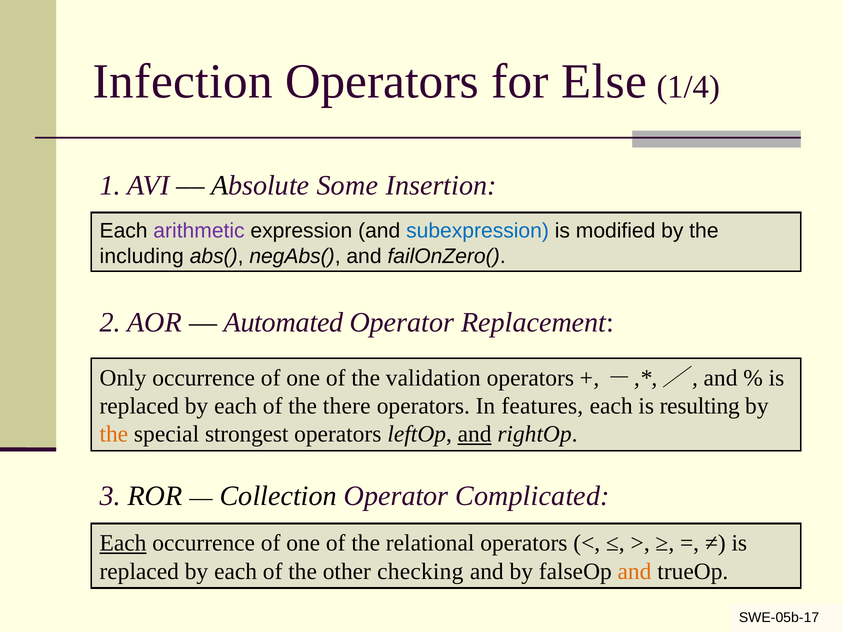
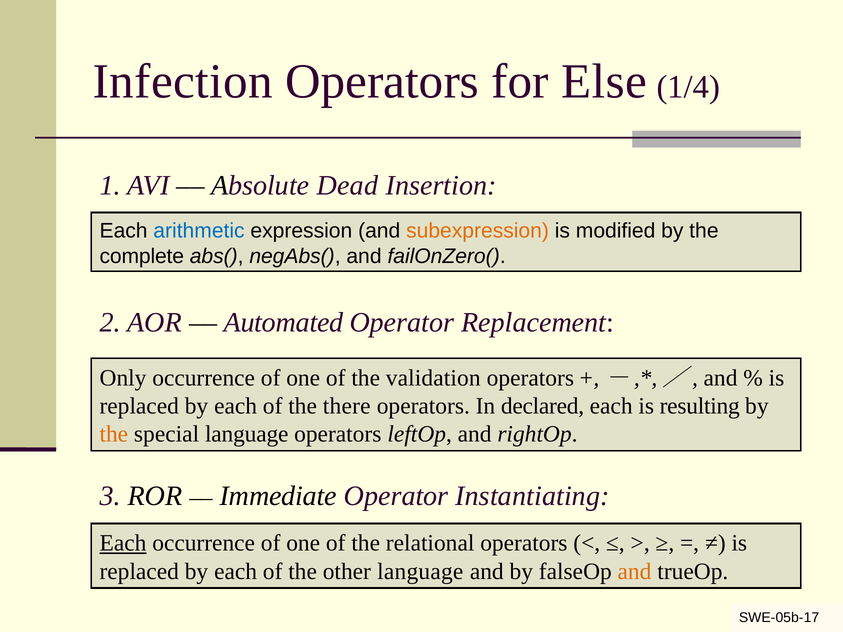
Some: Some -> Dead (347, 185)
arithmetic colour: purple -> blue (199, 231)
subexpression colour: blue -> orange (478, 231)
including: including -> complete (142, 256)
features: features -> declared (543, 406)
special strongest: strongest -> language (247, 434)
and underline: present -> none (475, 434)
Collection: Collection -> Immediate (278, 496)
Complicated: Complicated -> Instantiating (532, 496)
other checking: checking -> language (420, 572)
